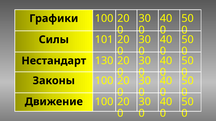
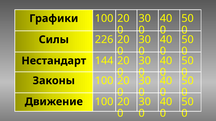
101: 101 -> 226 (104, 40)
130: 130 -> 144 (104, 61)
